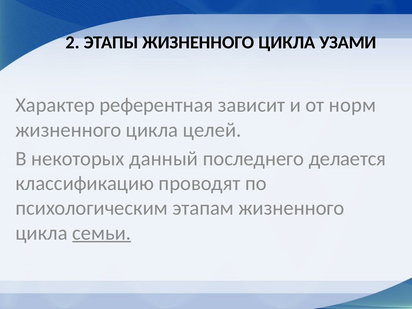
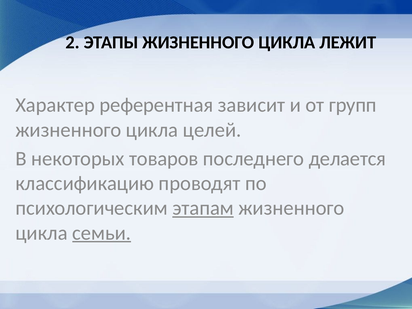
УЗАМИ: УЗАМИ -> ЛЕЖИТ (348, 42)
норм: норм -> групп (353, 105)
данный: данный -> товаров (164, 159)
этапам underline: none -> present (203, 208)
